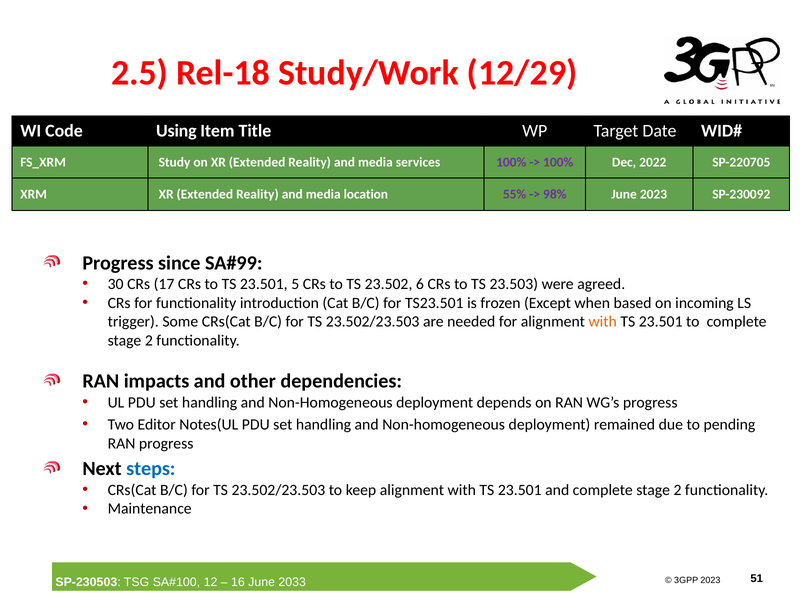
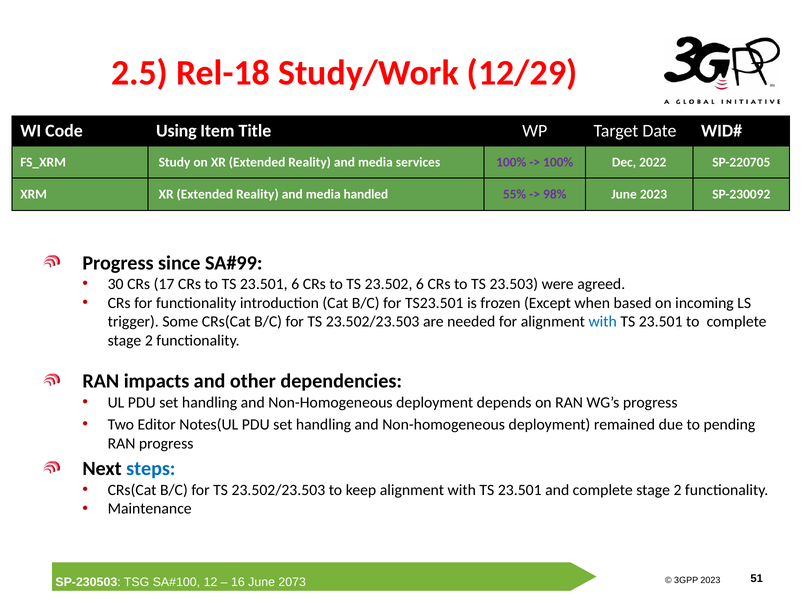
location: location -> handled (366, 194)
23.501 5: 5 -> 6 (295, 284)
with colour: orange -> blue (603, 322)
2033: 2033 -> 2073 (292, 583)
